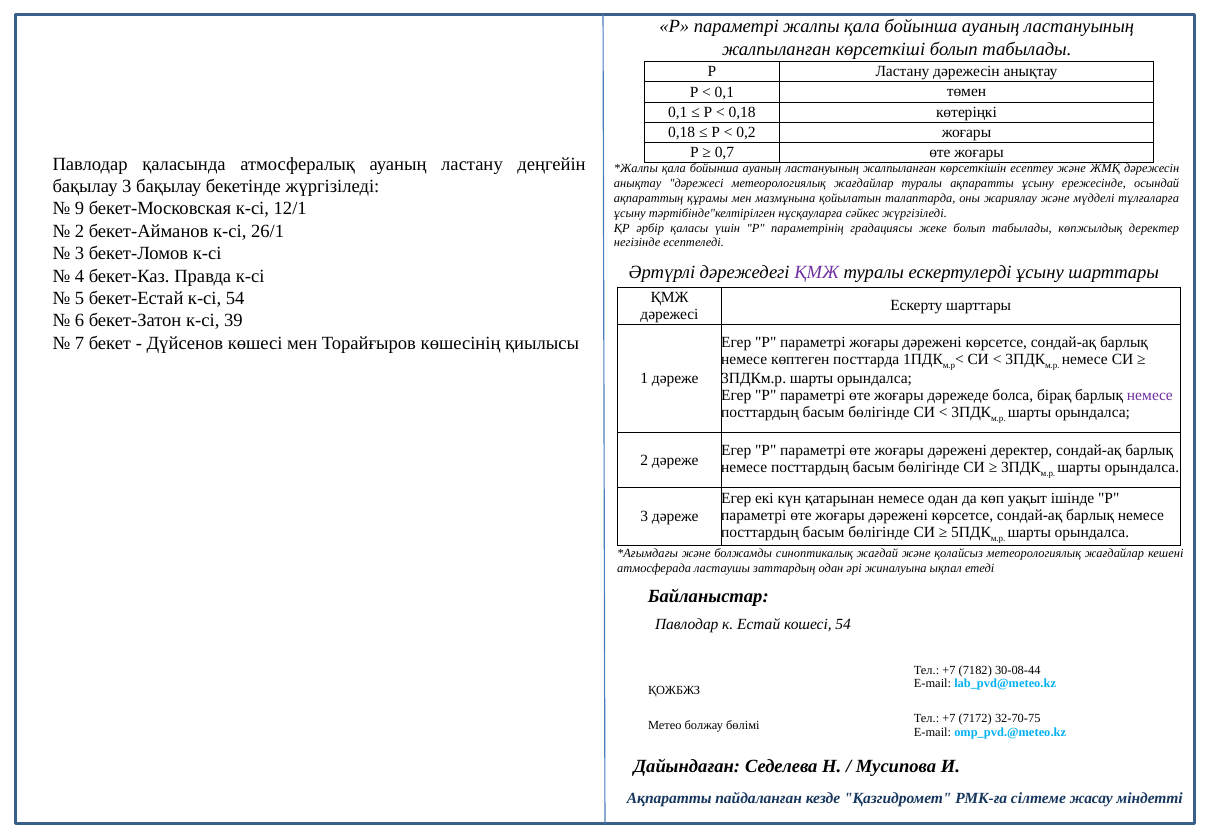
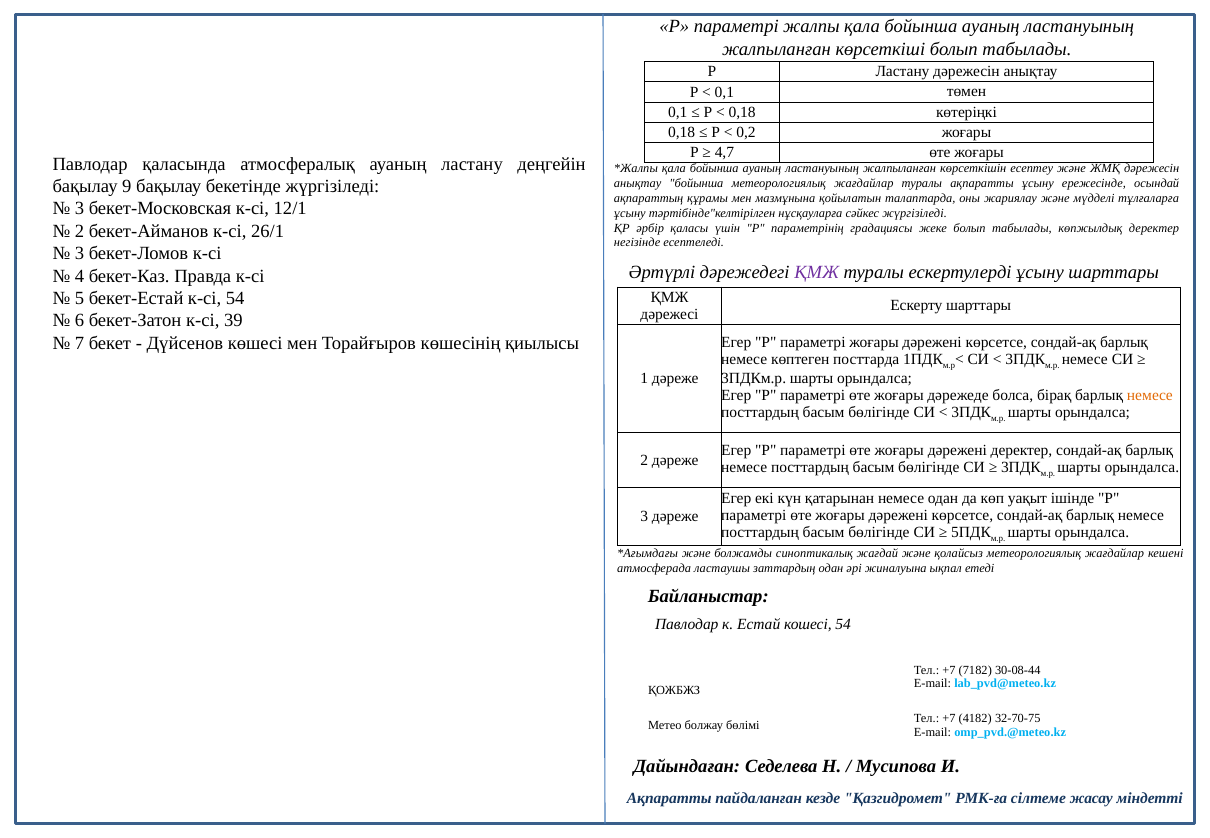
0,7: 0,7 -> 4,7 (724, 153)
анықтау дәрежесі: дәрежесі -> бойынша (696, 183)
бақылау 3: 3 -> 9 (127, 186)
9: 9 -> 3 (79, 209)
немесе colour: purple -> orange (1150, 396)
7172: 7172 -> 4182 (975, 718)
